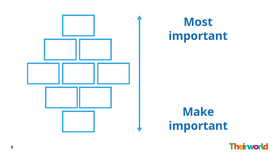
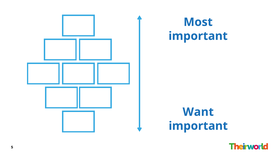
Make: Make -> Want (198, 112)
